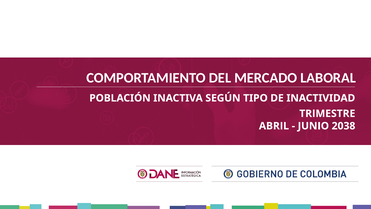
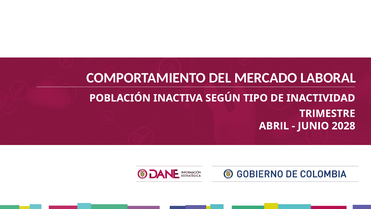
2038: 2038 -> 2028 (344, 126)
